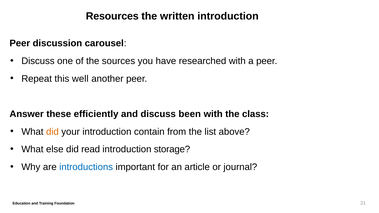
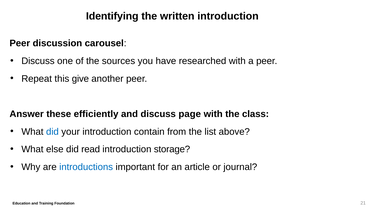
Resources: Resources -> Identifying (112, 16)
well: well -> give (80, 79)
been: been -> page (190, 114)
did colour: orange -> blue (52, 132)
